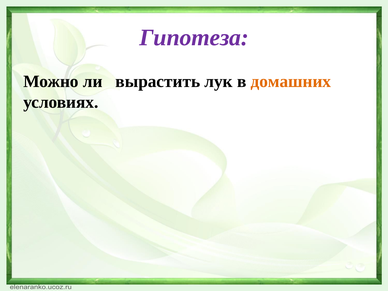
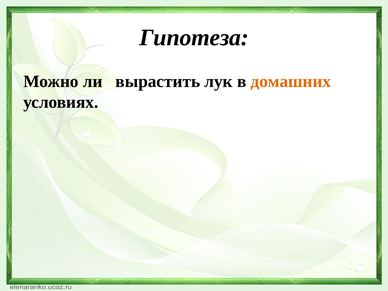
Гипотеза colour: purple -> black (194, 38)
